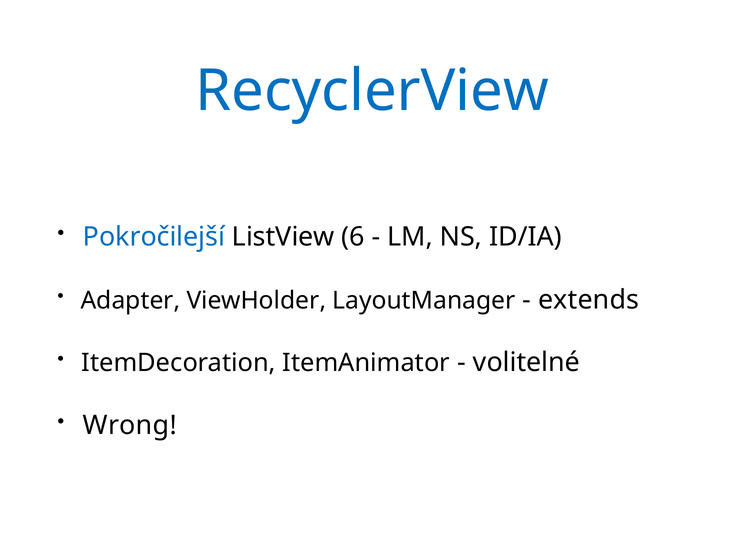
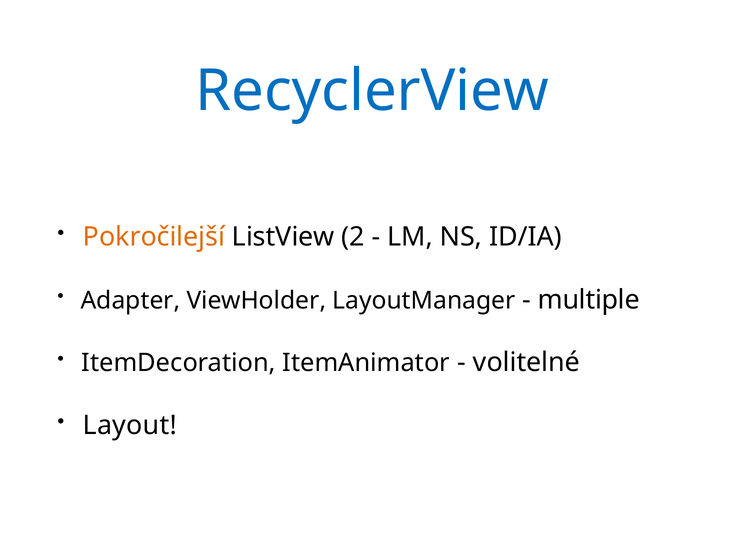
Pokročilejší colour: blue -> orange (154, 237)
6: 6 -> 2 (353, 237)
extends: extends -> multiple (589, 300)
Wrong: Wrong -> Layout (130, 425)
